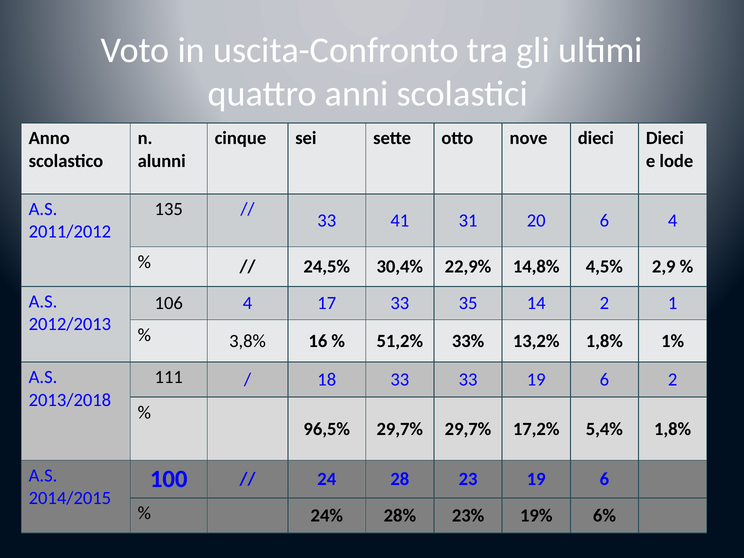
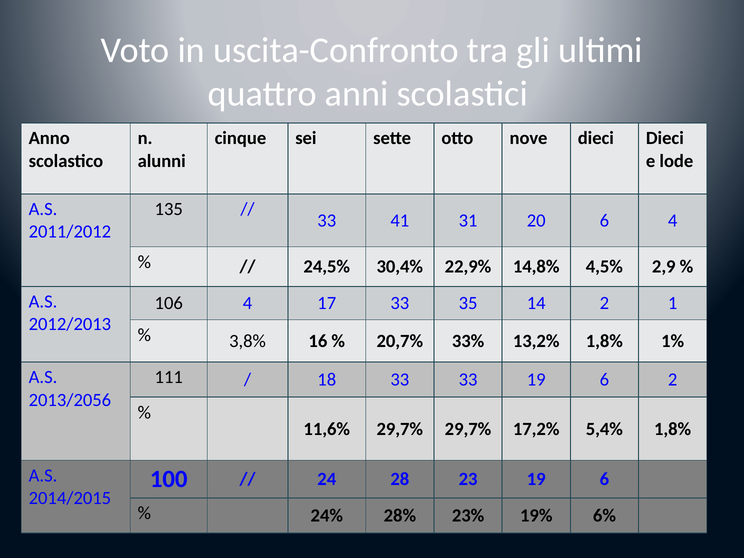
51,2%: 51,2% -> 20,7% (400, 341)
2013/2018: 2013/2018 -> 2013/2056 (70, 400)
96,5%: 96,5% -> 11,6% (327, 429)
